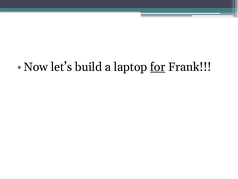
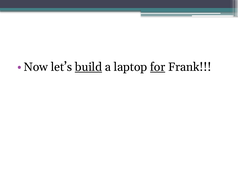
build underline: none -> present (88, 67)
